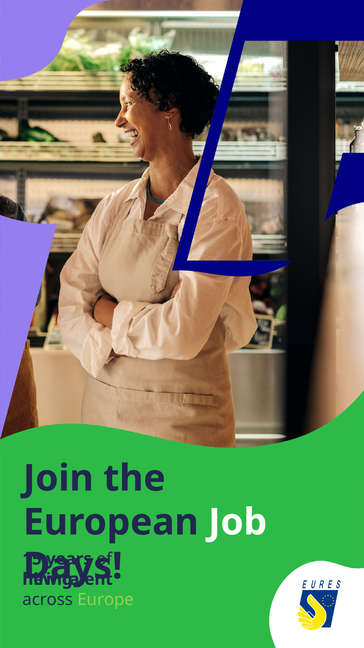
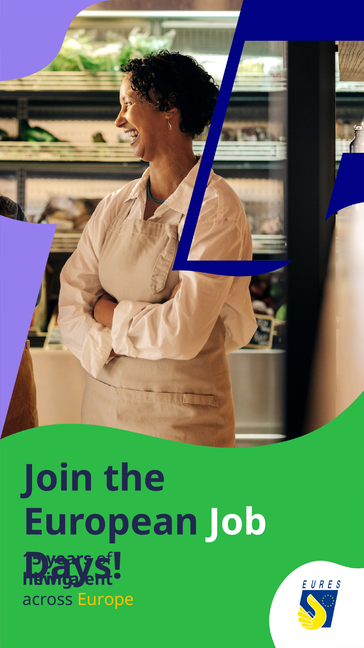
Europe colour: light green -> yellow (106, 599)
